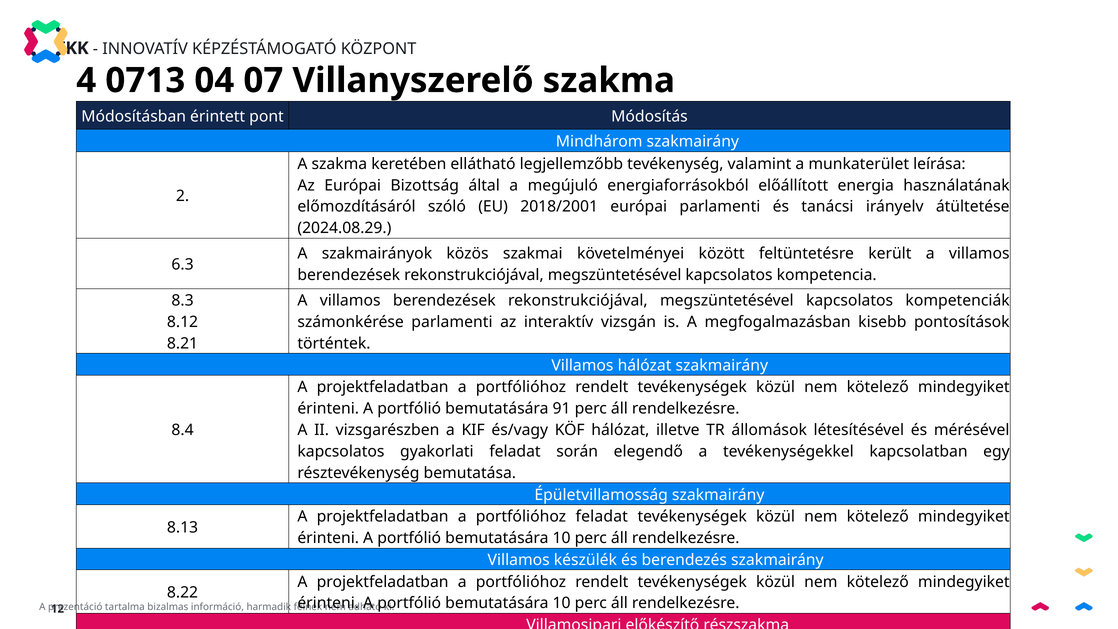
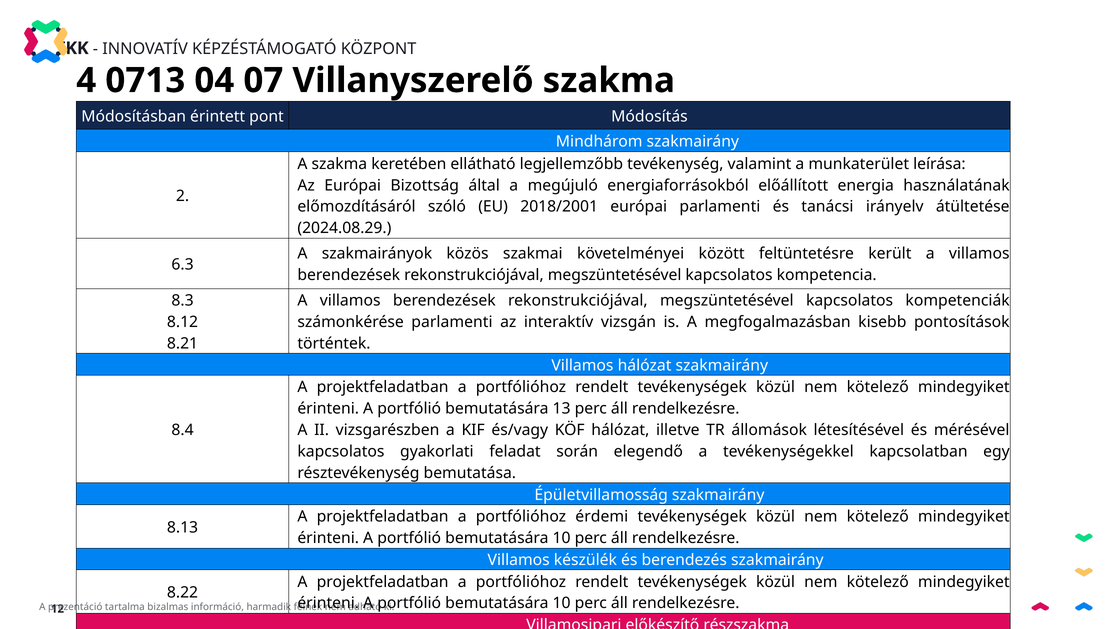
91: 91 -> 13 (562, 409)
portfólióhoz feladat: feladat -> érdemi (602, 517)
